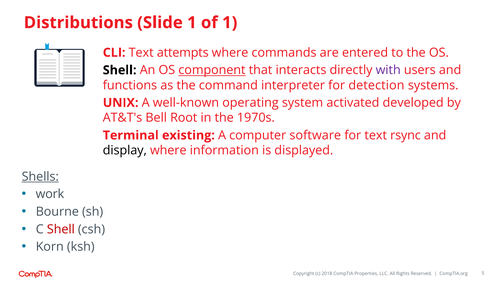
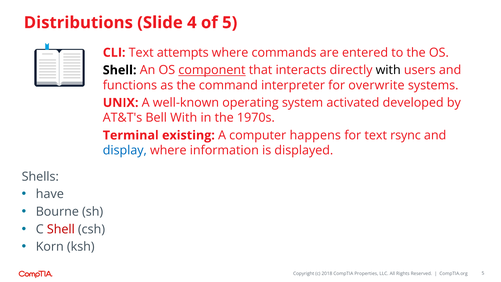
Slide 1: 1 -> 4 (192, 23)
of 1: 1 -> 5 (230, 23)
with colour: purple -> black (388, 70)
detection: detection -> overwrite (376, 85)
Bell Root: Root -> With (184, 118)
software: software -> happens (315, 135)
display colour: black -> blue (125, 150)
Shells underline: present -> none (40, 176)
work: work -> have (50, 194)
